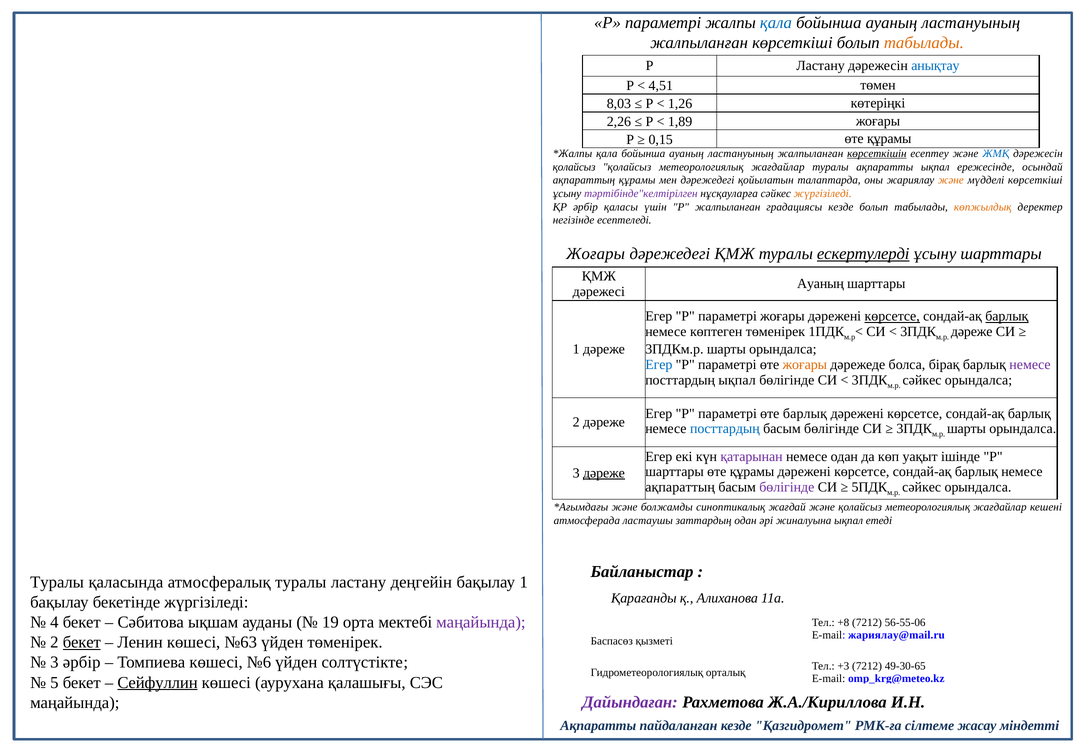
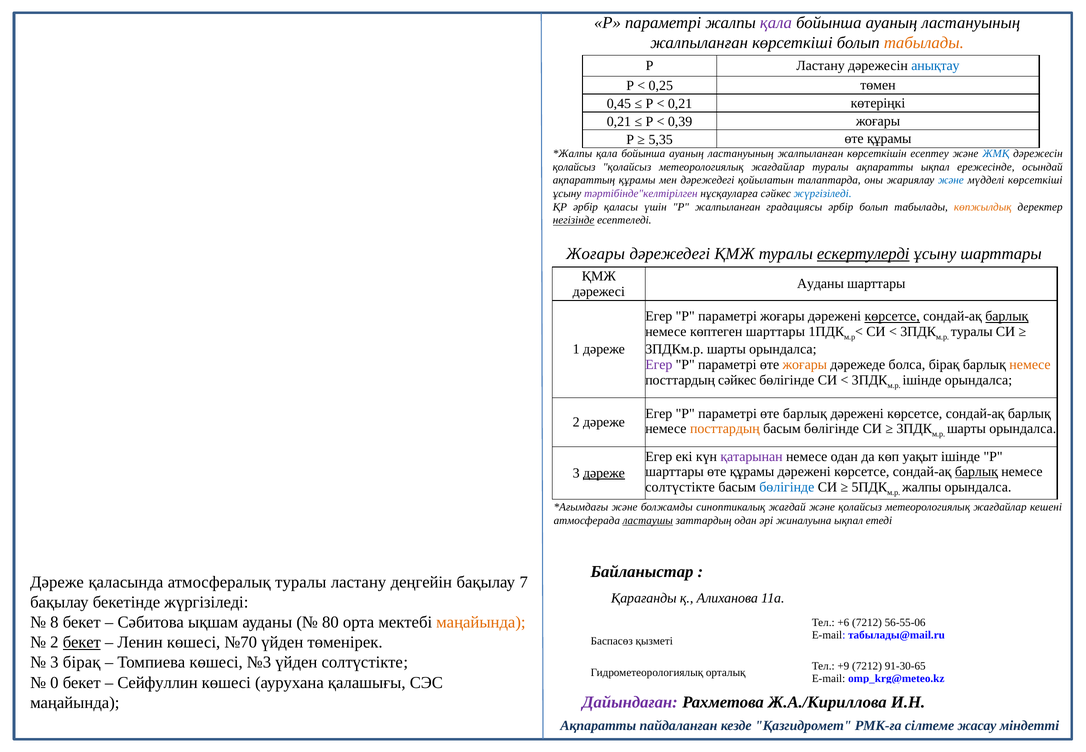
қала colour: blue -> purple (776, 23)
4,51: 4,51 -> 0,25 (661, 86)
8,03: 8,03 -> 0,45 (619, 104)
1,26: 1,26 -> 0,21 (680, 104)
2,26: 2,26 -> 0,21 (619, 121)
1,89: 1,89 -> 0,39 (680, 121)
0,15: 0,15 -> 5,35 (661, 139)
көрсеткішін underline: present -> none (877, 154)
және colour: orange -> blue (951, 180)
жүргізіледі colour: orange -> blue (823, 194)
градациясы кезде: кезде -> әрбір (841, 207)
негізінде underline: none -> present (574, 220)
Ауаның: Ауаның -> Ауданы (820, 284)
көптеген төменірек: төменірек -> шарттары (775, 332)
дәреже: дәреже -> туралы (972, 332)
Егер colour: blue -> purple (659, 365)
немесе colour: purple -> orange (1030, 365)
посттардың ықпал: ықпал -> сәйкес (737, 380)
сәйкес: сәйкес -> ішінде (922, 380)
посттардың colour: blue -> orange (725, 429)
барлық underline: none -> present (976, 472)
ақпараттың: ақпараттың -> солтүстікте (680, 487)
бөлігінде colour: purple -> blue (787, 487)
сәйкес: сәйкес -> жалпы (922, 487)
ластаушы underline: none -> present (648, 520)
Туралы: Туралы -> Дәреже (57, 582)
бақылау 1: 1 -> 7 (524, 582)
4: 4 -> 8 (54, 622)
19: 19 -> 80 (330, 622)
маңайында colour: purple -> orange (481, 622)
+8: +8 -> +6 (843, 623)
жариялау@mail.ru: жариялау@mail.ru -> табылады@mail.ru (897, 635)
№63: №63 -> №70 (241, 642)
3 әрбір: әрбір -> бірақ (82, 662)
№6: №6 -> №3 (259, 662)
+3: +3 -> +9 (843, 666)
49-30-65: 49-30-65 -> 91-30-65 (905, 666)
5: 5 -> 0 (54, 682)
Сейфуллин underline: present -> none (158, 682)
